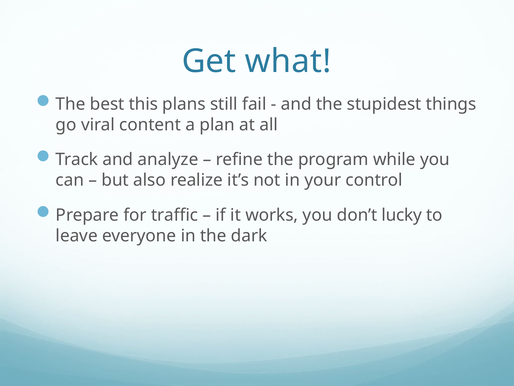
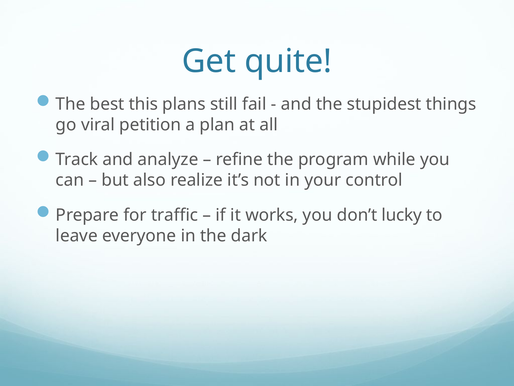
what: what -> quite (288, 61)
content: content -> petition (150, 125)
